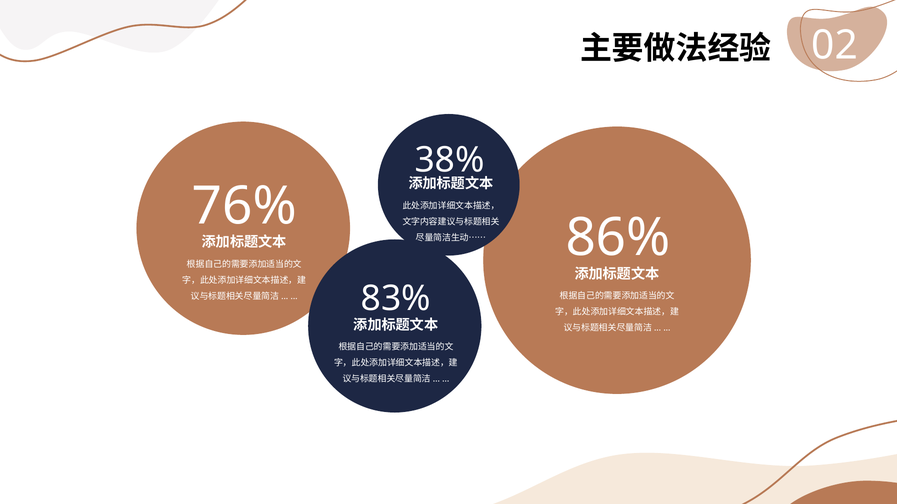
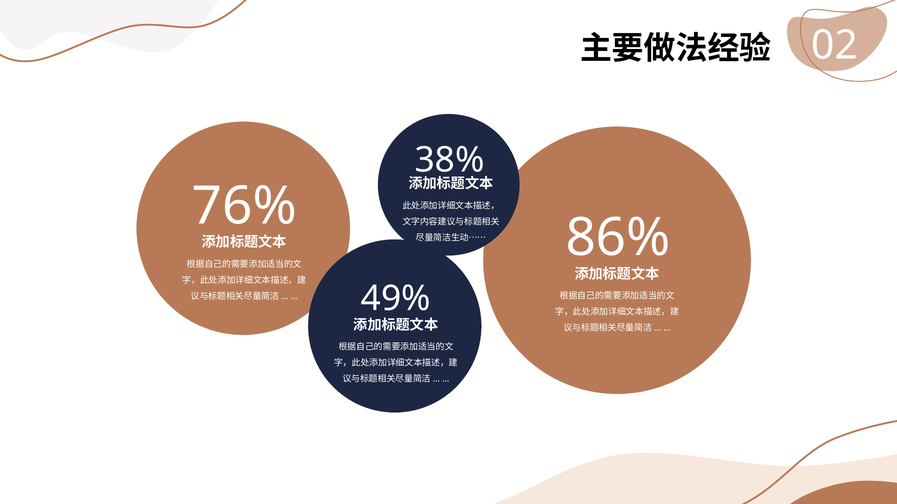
83%: 83% -> 49% (396, 299)
